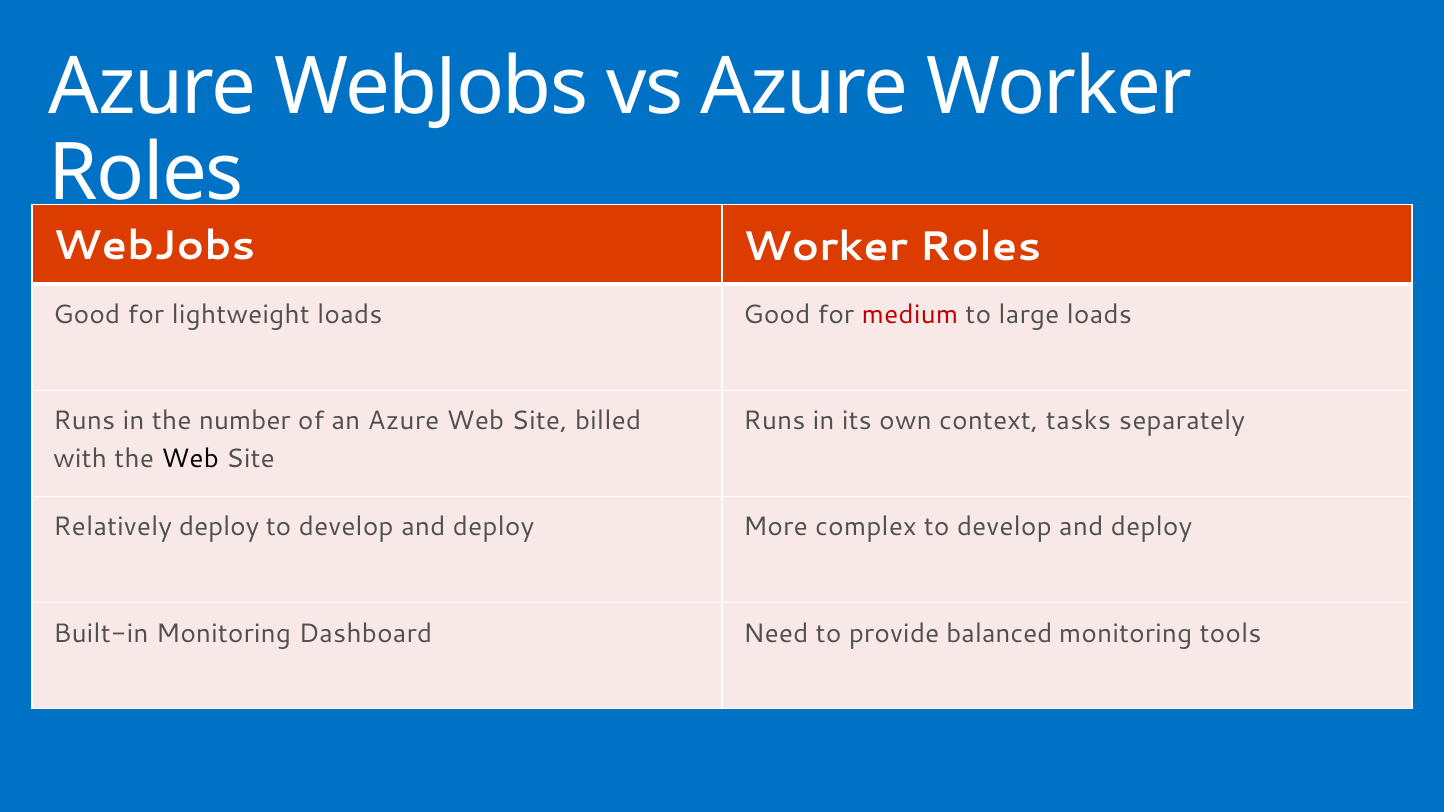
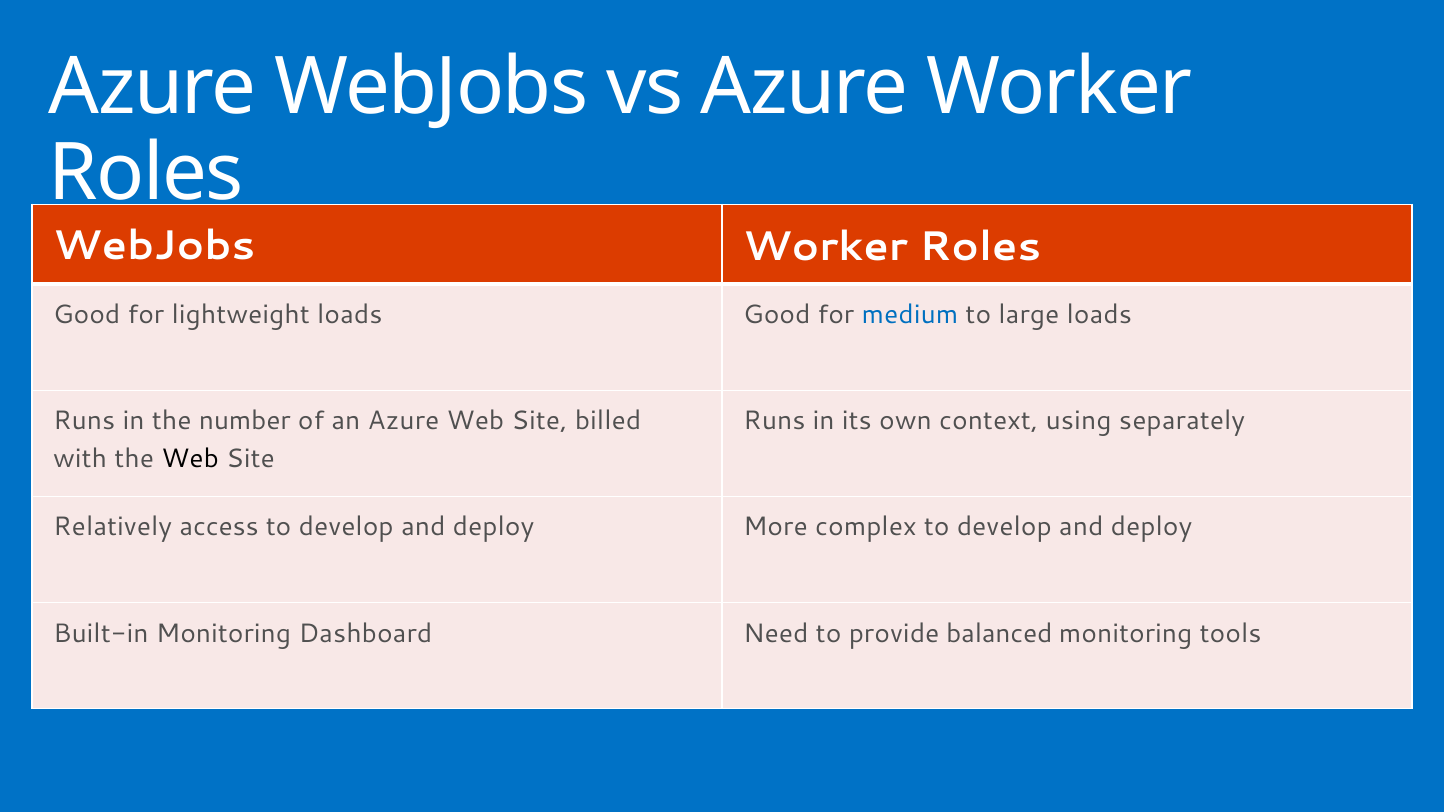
medium colour: red -> blue (910, 315)
tasks: tasks -> using (1079, 421)
Relatively deploy: deploy -> access (219, 527)
